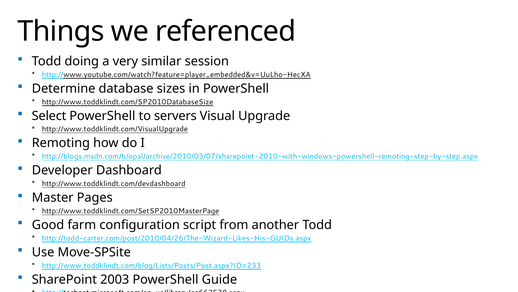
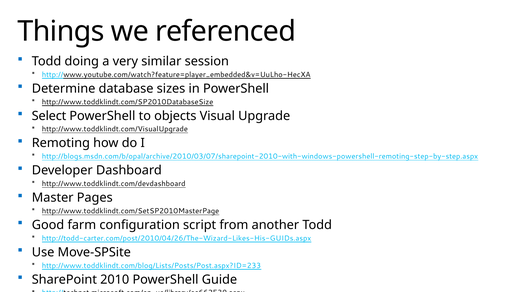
servers: servers -> objects (175, 116)
2003: 2003 -> 2010 (115, 279)
